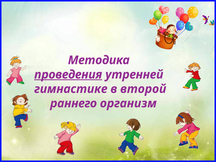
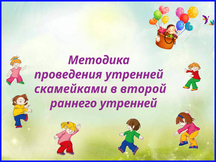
проведения underline: present -> none (68, 75)
гимнастике: гимнастике -> скамейками (71, 89)
раннего организм: организм -> утренней (128, 103)
